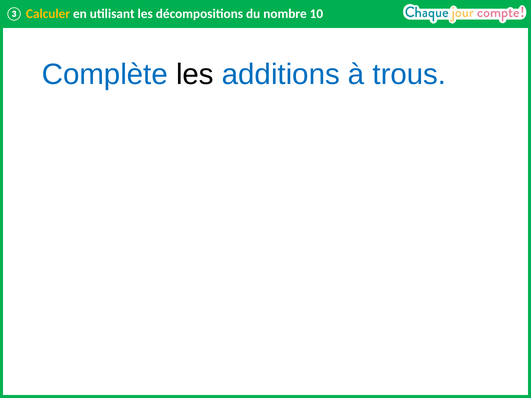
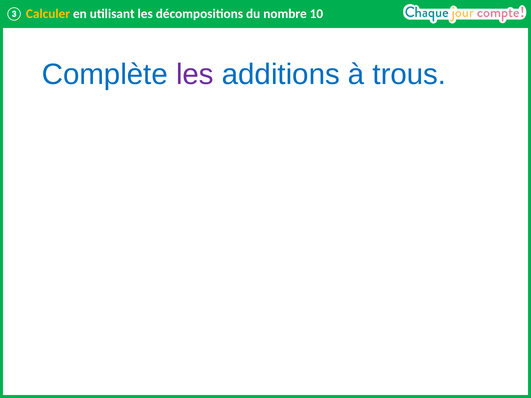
les colour: black -> purple (195, 75)
